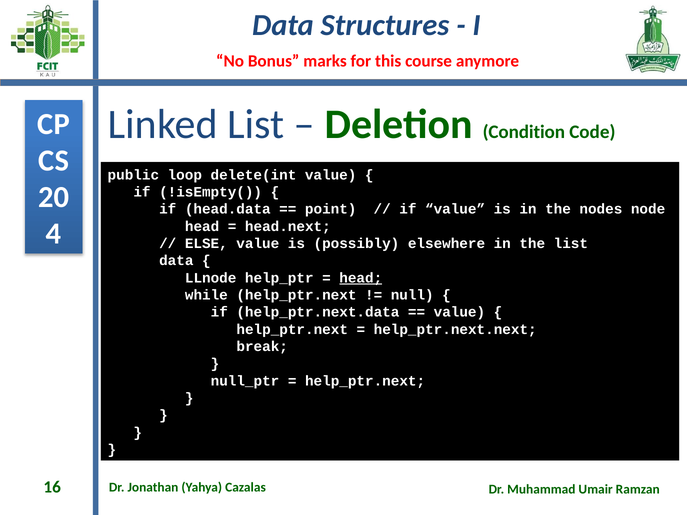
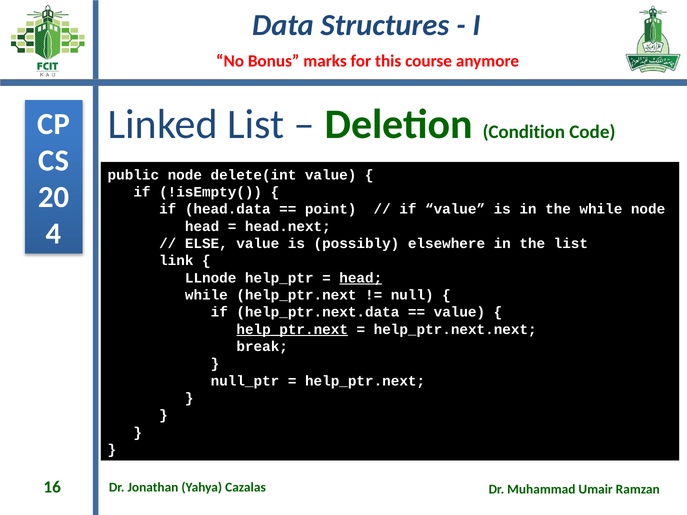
public loop: loop -> node (185, 175)
the nodes: nodes -> while (601, 209)
data: data -> link (176, 261)
help_ptr.next underline: none -> present (292, 330)
